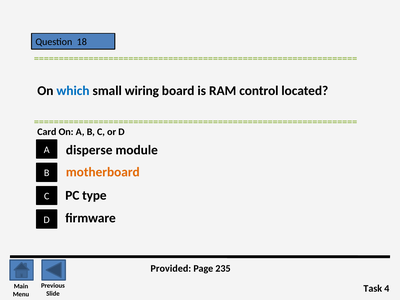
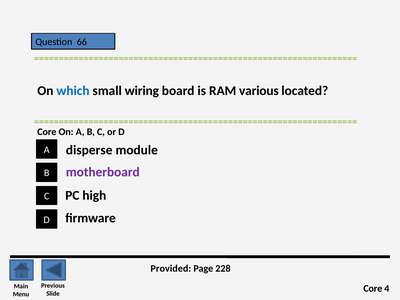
18: 18 -> 66 (82, 42)
control: control -> various (259, 91)
Card: Card -> Core (47, 132)
motherboard colour: orange -> purple (103, 172)
type: type -> high (94, 196)
235: 235 -> 228 (223, 269)
Task: Task -> Core (373, 289)
